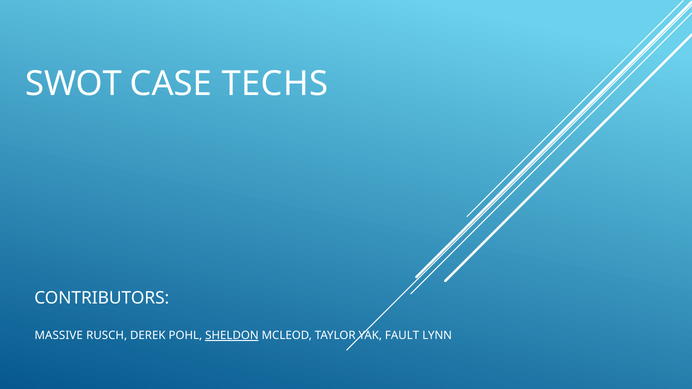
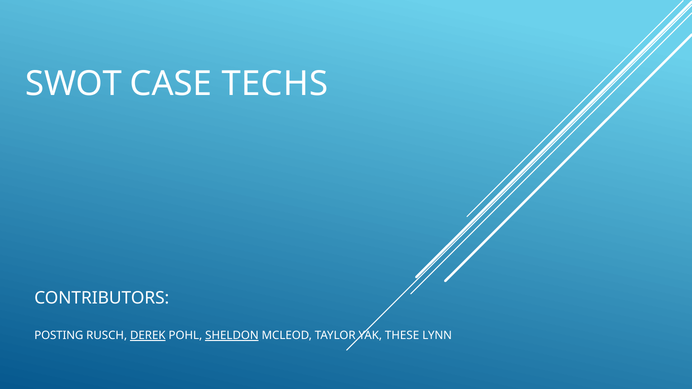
MASSIVE: MASSIVE -> POSTING (59, 336)
DEREK underline: none -> present (148, 336)
FAULT: FAULT -> THESE (402, 336)
